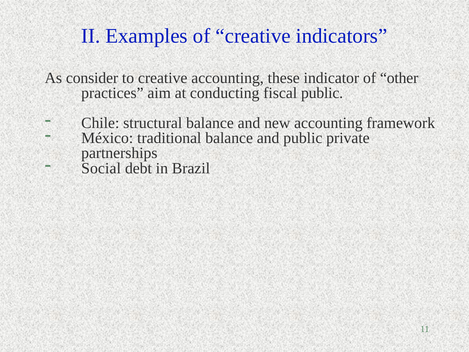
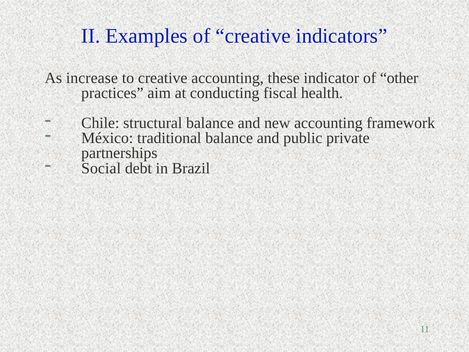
consider: consider -> increase (92, 78)
fiscal public: public -> health (322, 93)
